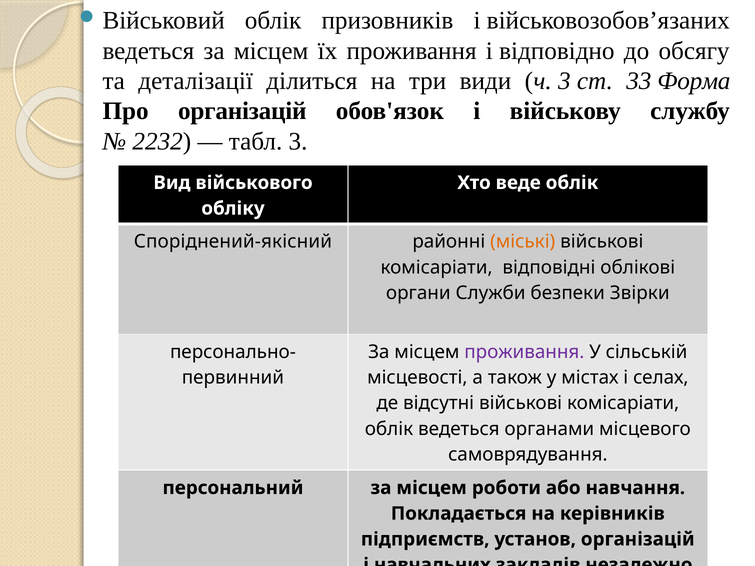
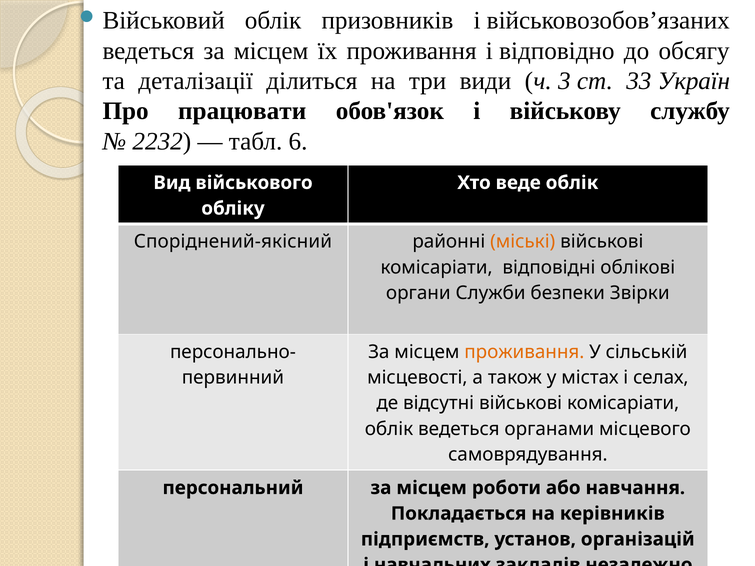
Форма: Форма -> Україн (694, 81)
Про організацій: організацій -> працювати (242, 111)
табл 3: 3 -> 6 (298, 141)
проживання colour: purple -> orange (524, 352)
